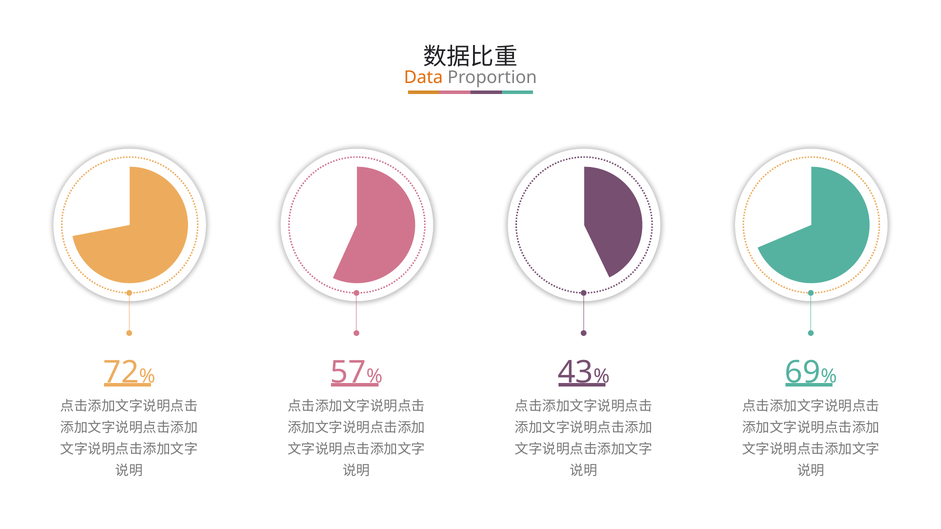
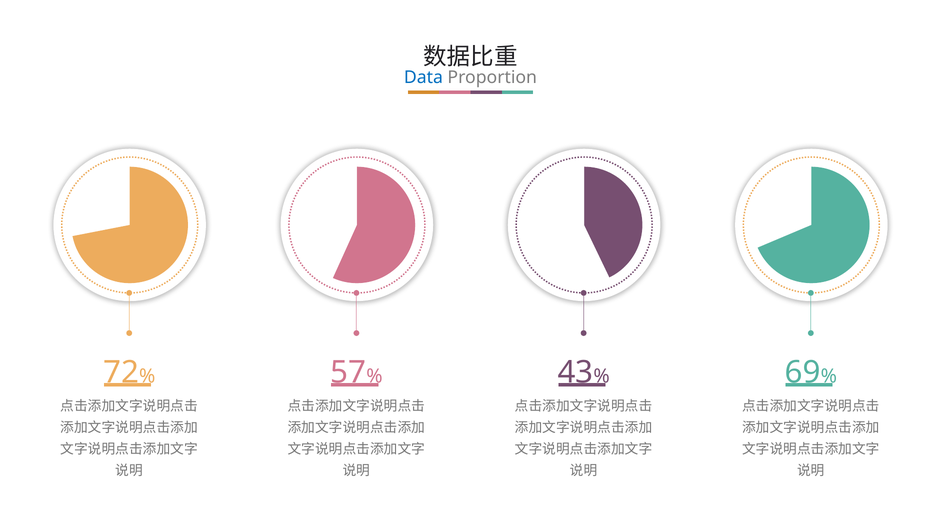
Data colour: orange -> blue (423, 78)
